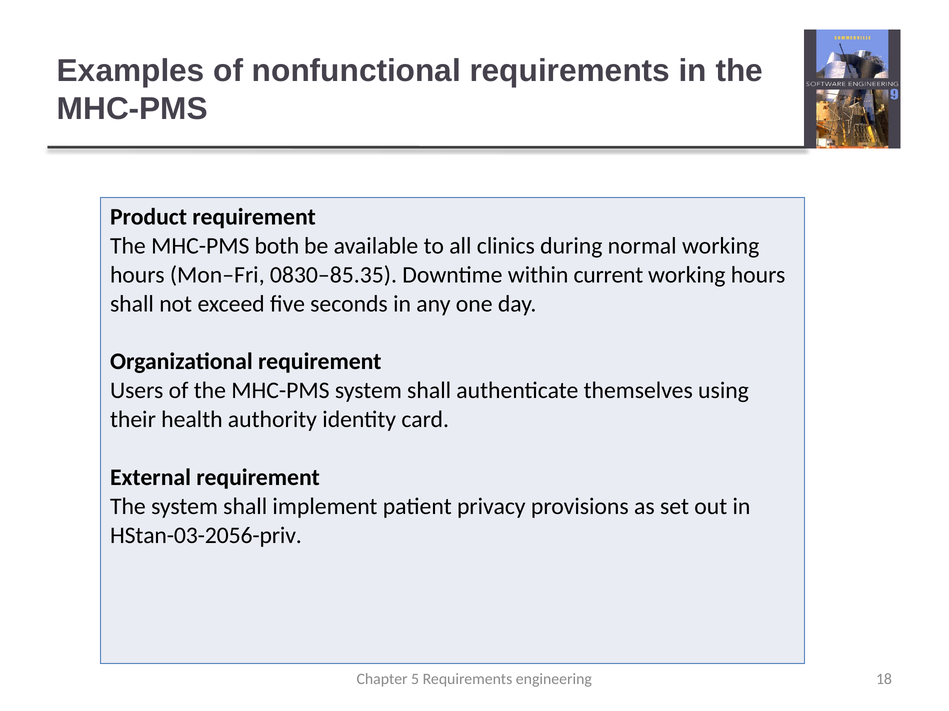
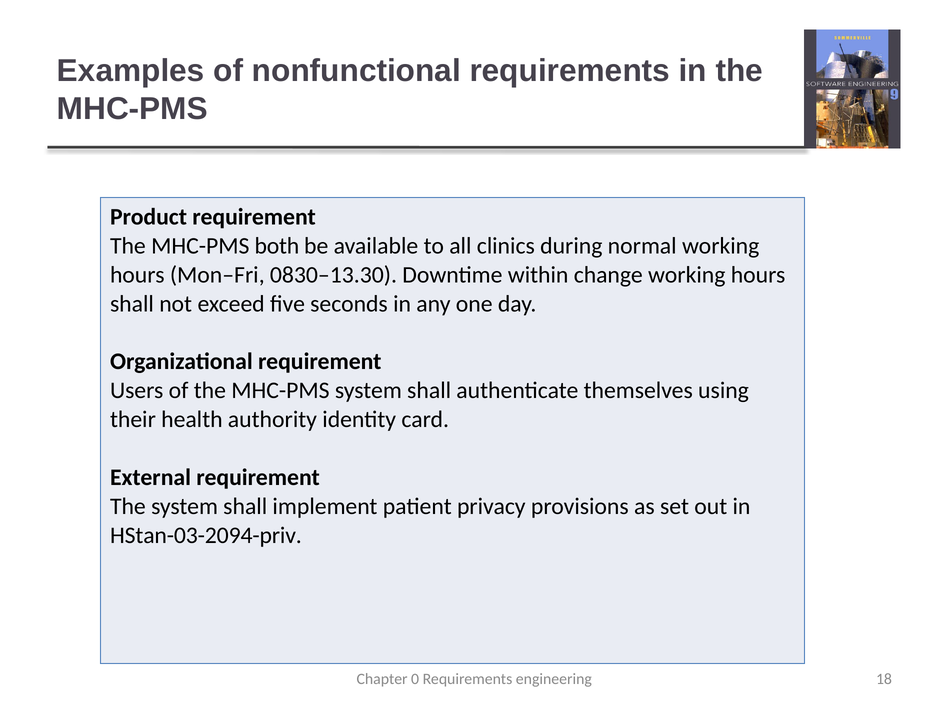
0830–85.35: 0830–85.35 -> 0830–13.30 (333, 275)
current: current -> change (608, 275)
HStan-03-2056-priv: HStan-03-2056-priv -> HStan-03-2094-priv (206, 536)
5: 5 -> 0 (415, 680)
